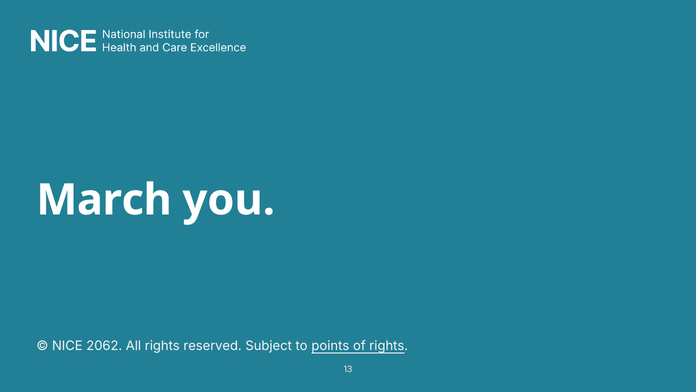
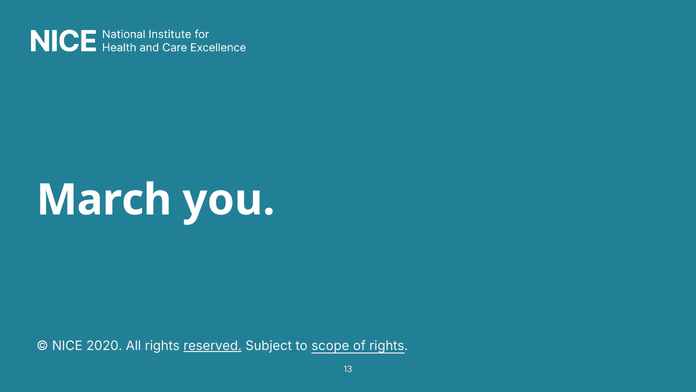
2062: 2062 -> 2020 (104, 345)
reserved underline: none -> present (213, 345)
points: points -> scope (330, 345)
